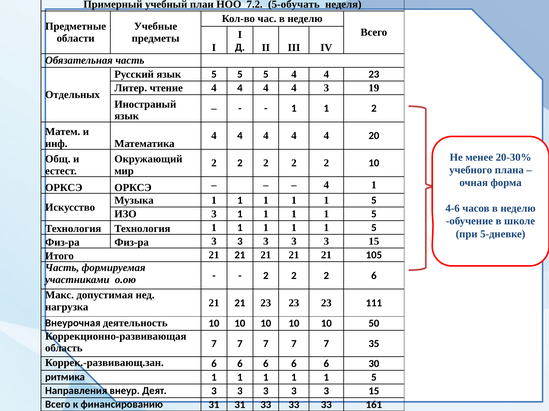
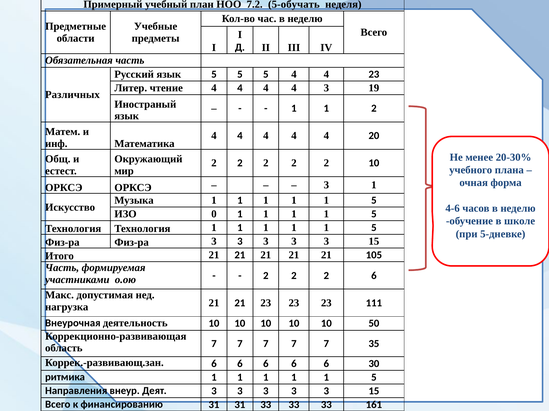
Отдельных: Отдельных -> Различных (72, 95)
4: 4 -> 3 (326, 185)
ИЗО 3: 3 -> 0 (214, 214)
